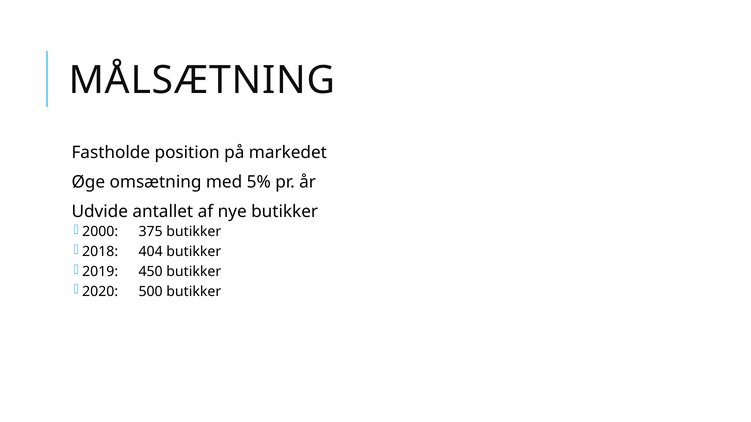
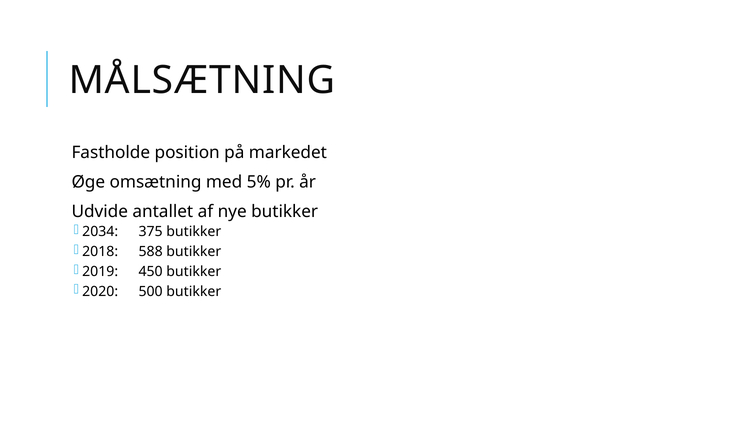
2000: 2000 -> 2034 (100, 232)
404: 404 -> 588 (151, 252)
